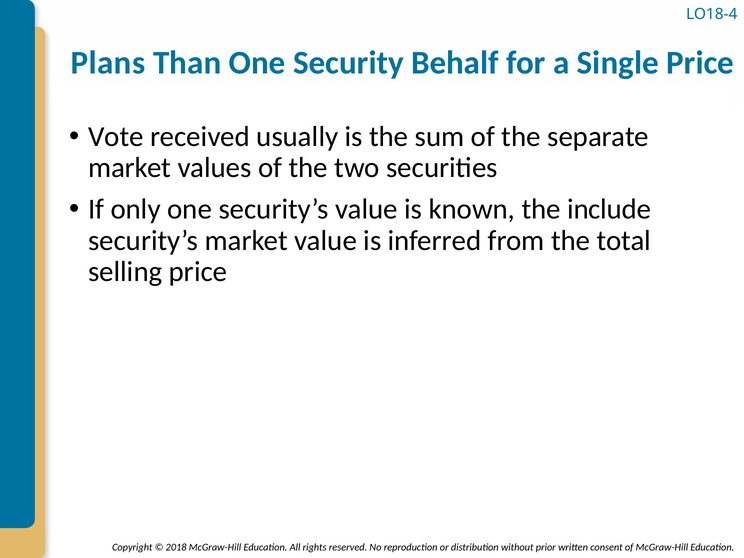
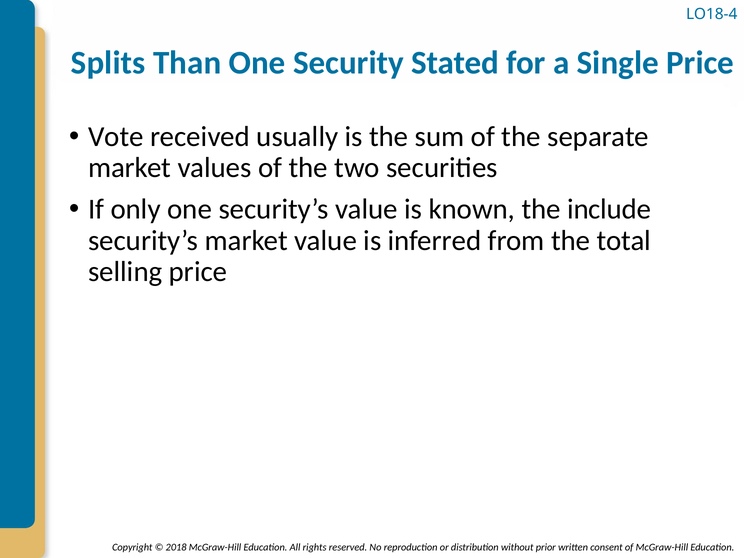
Plans: Plans -> Splits (108, 63)
Behalf: Behalf -> Stated (455, 63)
